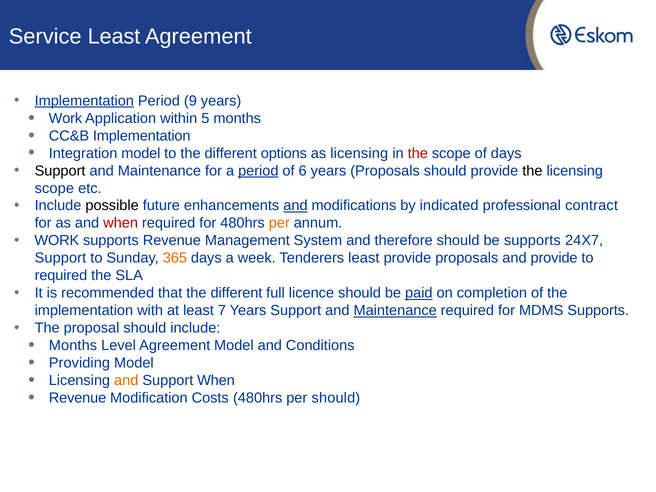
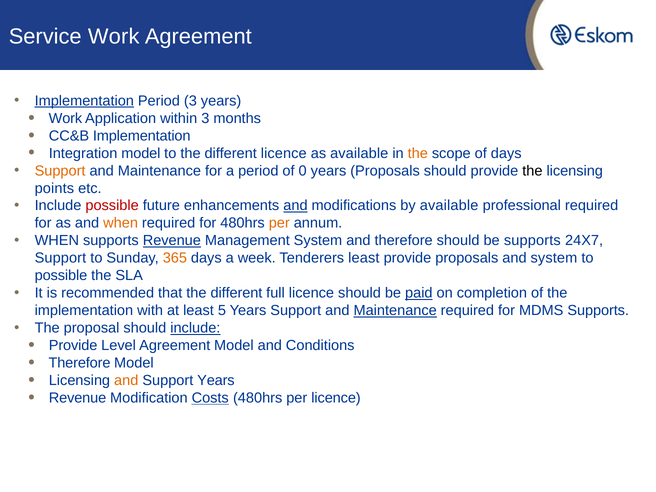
Service Least: Least -> Work (114, 36)
Period 9: 9 -> 3 (190, 101)
within 5: 5 -> 3 (205, 118)
different options: options -> licence (284, 153)
as licensing: licensing -> available (359, 153)
the colour: red -> orange (418, 153)
Support colour: black -> orange (60, 171)
period underline: present -> none (258, 171)
6: 6 -> 0 (303, 171)
scope: scope -> points (54, 188)
possible colour: black -> red (112, 206)
by indicated: indicated -> available (449, 206)
professional contract: contract -> required (592, 206)
when colour: red -> orange (121, 223)
WORK: WORK -> WHEN (57, 241)
Revenue underline: none -> present (172, 241)
and provide: provide -> system (554, 258)
required: required -> possible (61, 276)
7: 7 -> 5 (222, 311)
include underline: none -> present (195, 328)
Months: Months -> Provide (73, 346)
Providing: Providing -> Therefore (80, 363)
Support When: When -> Years (216, 381)
Costs underline: none -> present (210, 398)
per should: should -> licence (336, 398)
